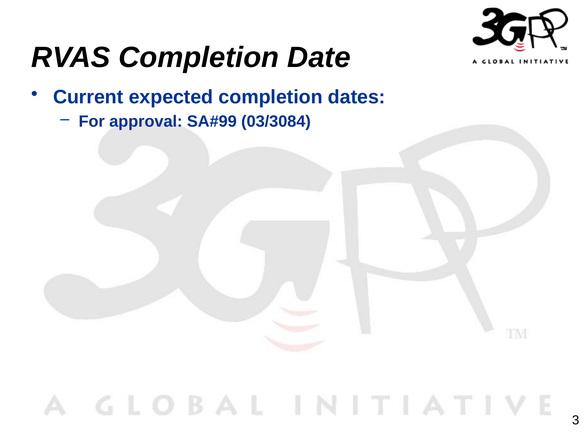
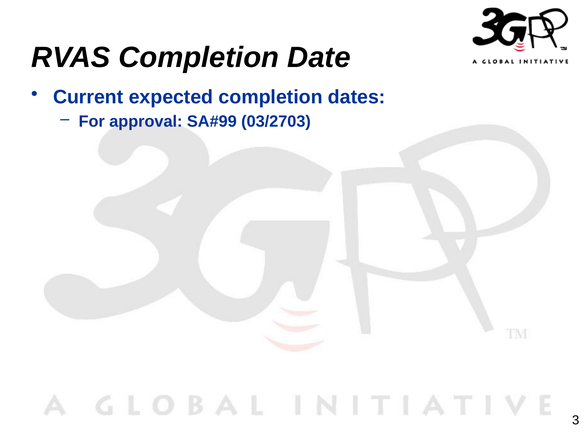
03/3084: 03/3084 -> 03/2703 (276, 122)
